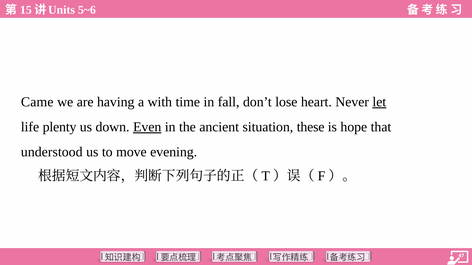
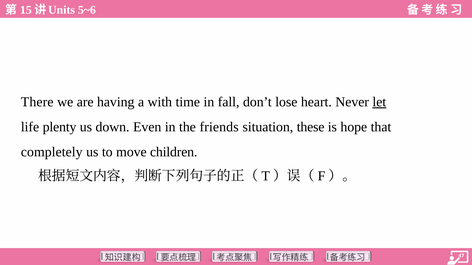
Came: Came -> There (37, 102)
Even underline: present -> none (147, 127)
ancient: ancient -> friends (219, 127)
understood: understood -> completely (52, 152)
evening: evening -> children (174, 152)
